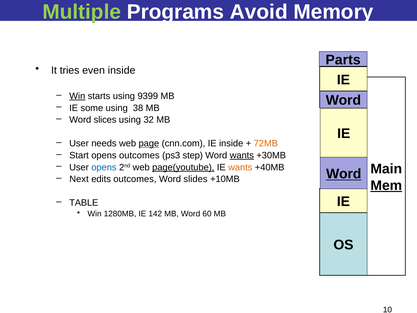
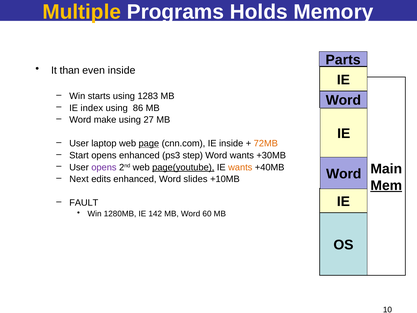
Multiple colour: light green -> yellow (82, 12)
Avoid: Avoid -> Holds (259, 12)
tries: tries -> than (70, 70)
Win underline: present -> none (77, 96)
9399: 9399 -> 1283 (148, 96)
some: some -> index (92, 108)
38: 38 -> 86 (138, 108)
slices: slices -> make (105, 120)
32: 32 -> 27 (149, 120)
needs: needs -> laptop (104, 143)
opens outcomes: outcomes -> enhanced (139, 155)
wants underline: present -> none (242, 155)
opens colour: blue -> purple (104, 167)
Word underline: present -> none (344, 174)
edits outcomes: outcomes -> enhanced (135, 179)
TABLE: TABLE -> FAULT (84, 203)
